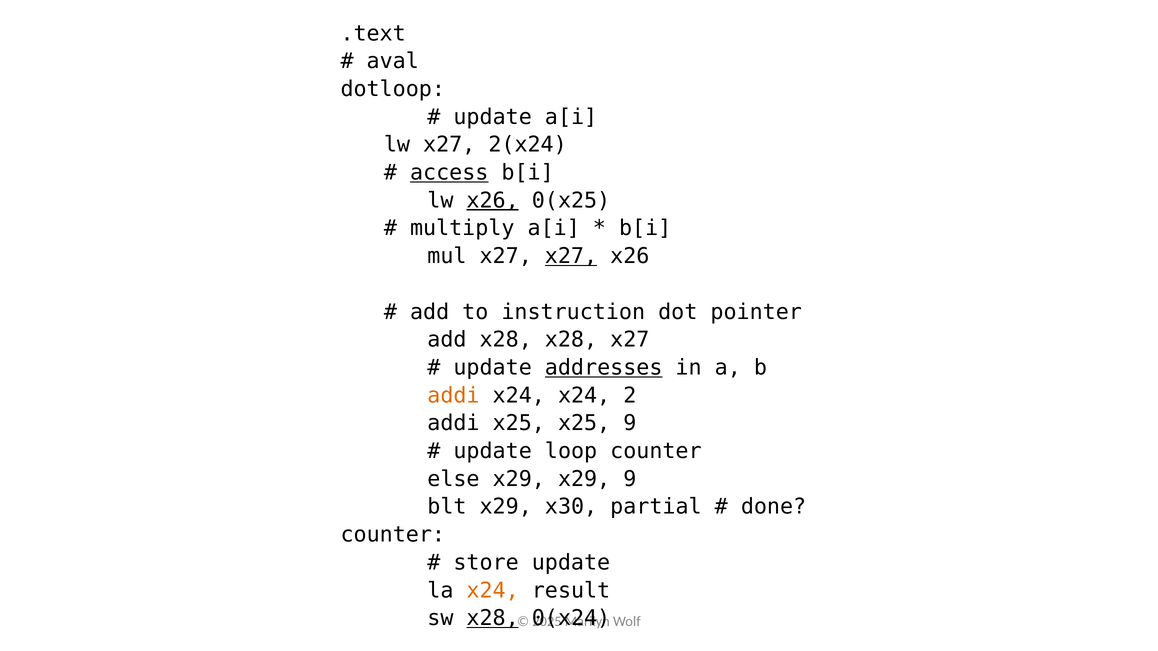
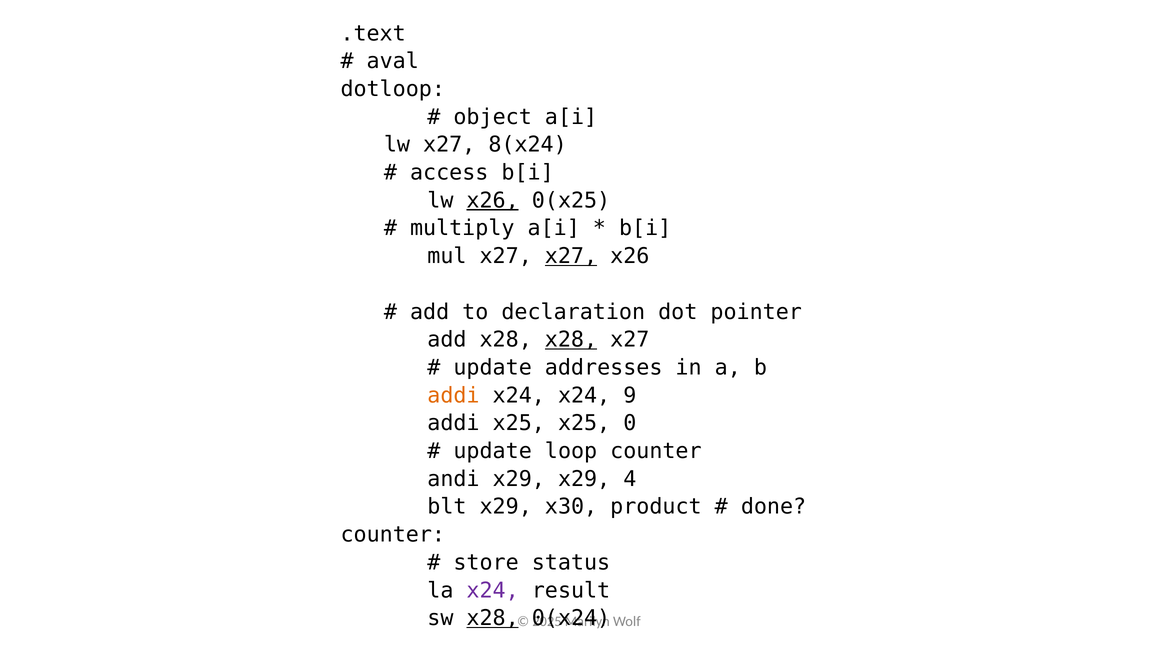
update: update -> object (493, 117)
2(x24: 2(x24 -> 8(x24 (528, 145)
access underline: present -> none (449, 173)
instruction: instruction -> declaration (573, 312)
x28 underline: none -> present (571, 340)
addresses underline: present -> none (604, 368)
2: 2 -> 9 (630, 396)
x25 9: 9 -> 0 (630, 424)
else: else -> andi (453, 479)
x29 9: 9 -> 4 (630, 479)
partial: partial -> product (656, 507)
store update: update -> status (571, 563)
x24 colour: orange -> purple (493, 591)
